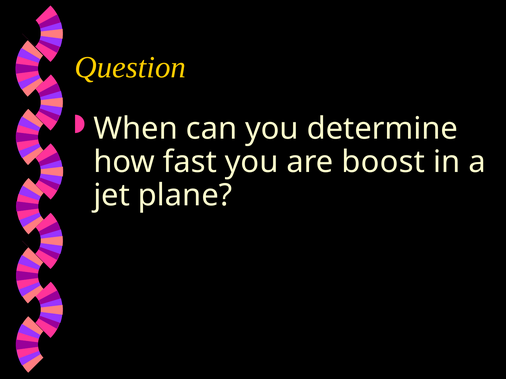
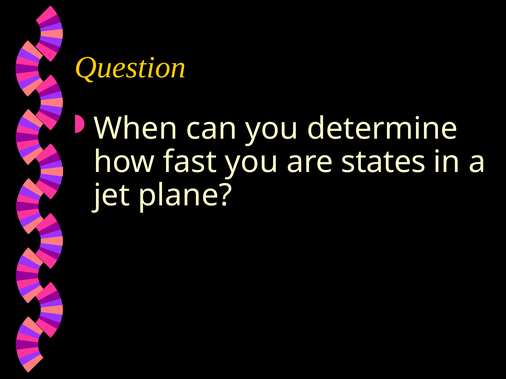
boost: boost -> states (384, 162)
